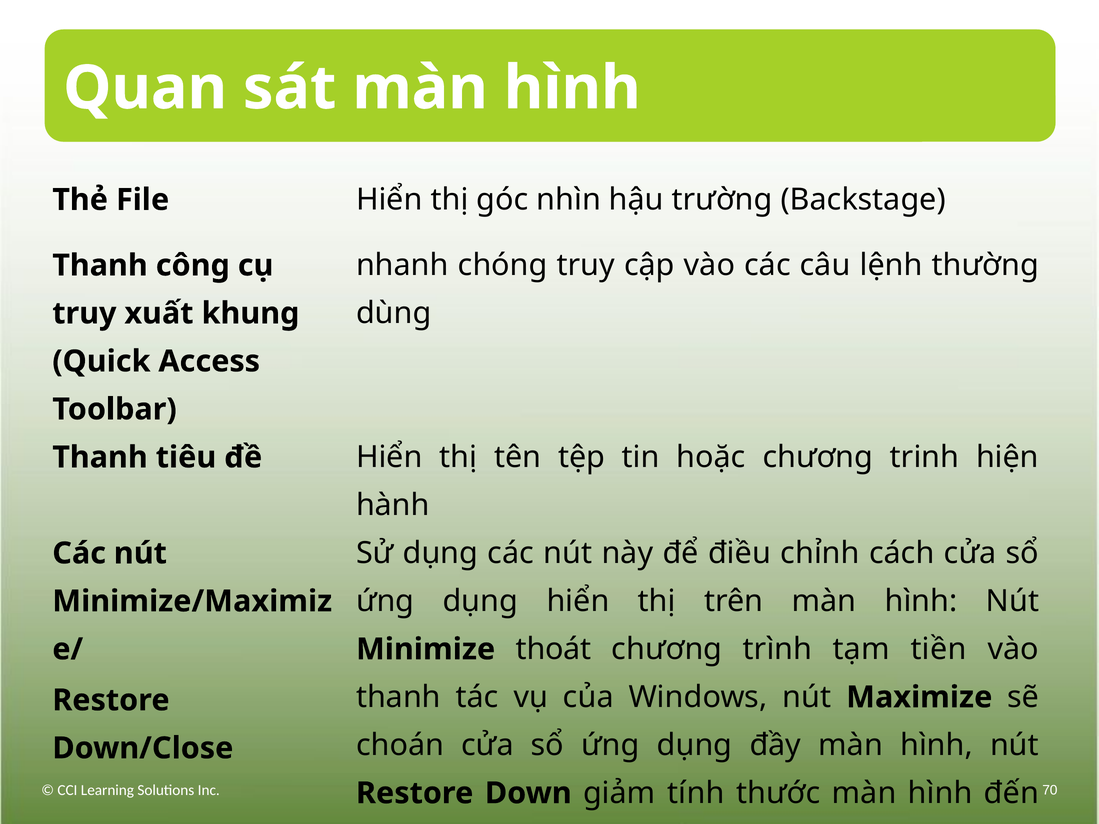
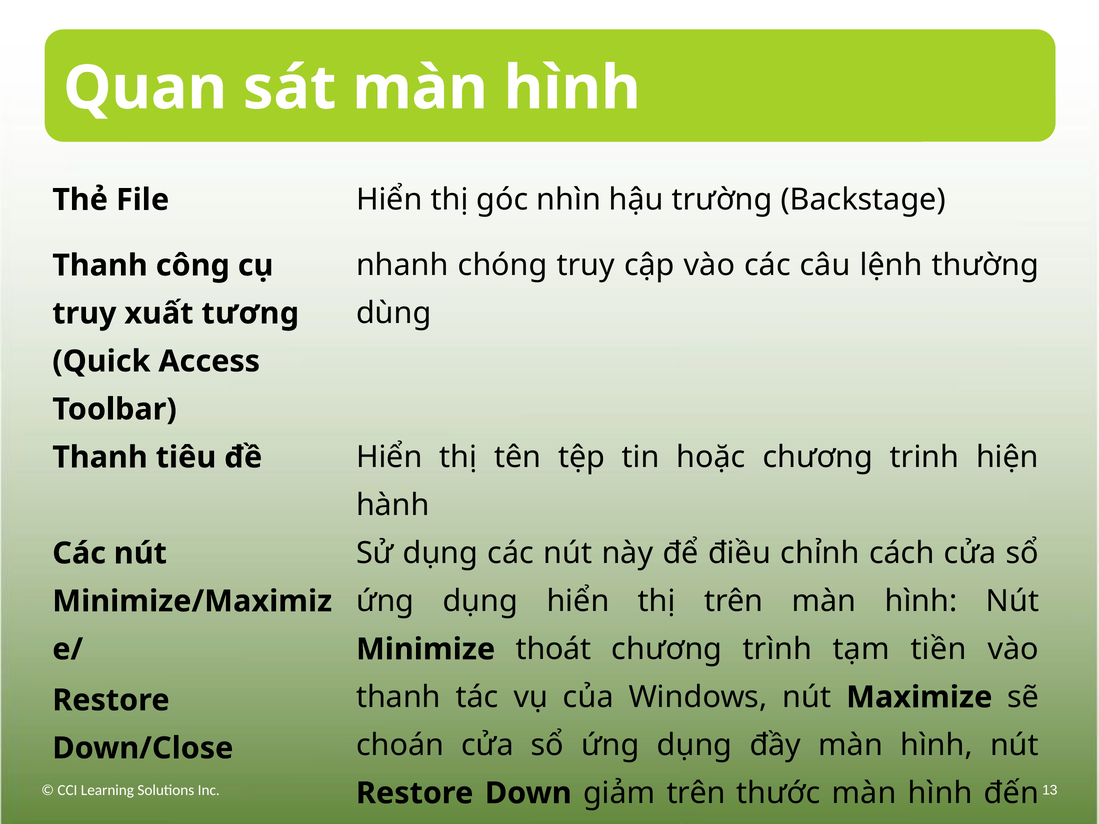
khung: khung -> tương (250, 313)
70: 70 -> 13 (1050, 791)
giảm tính: tính -> trên (696, 793)
